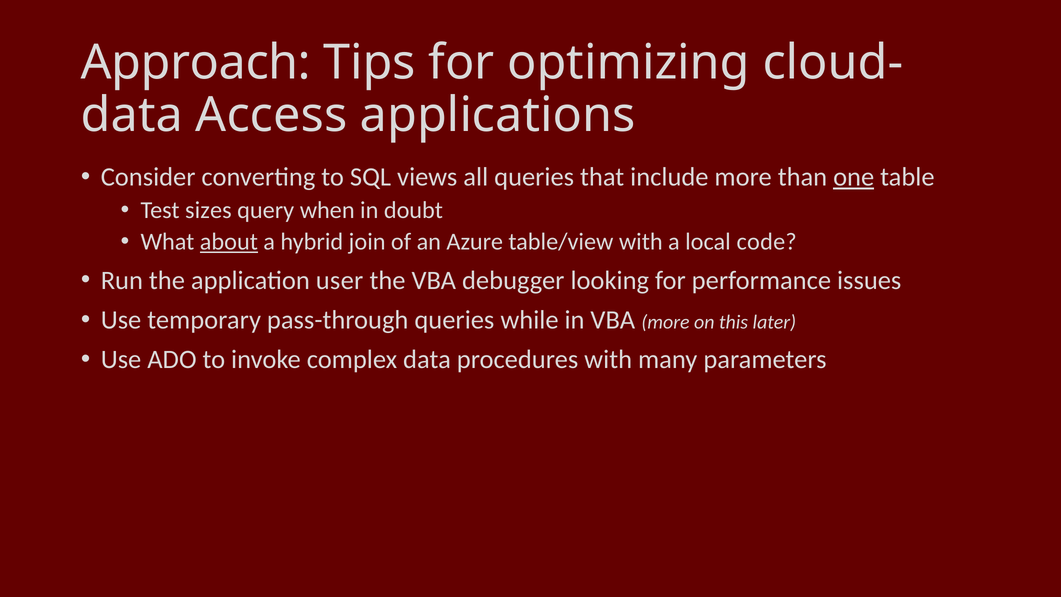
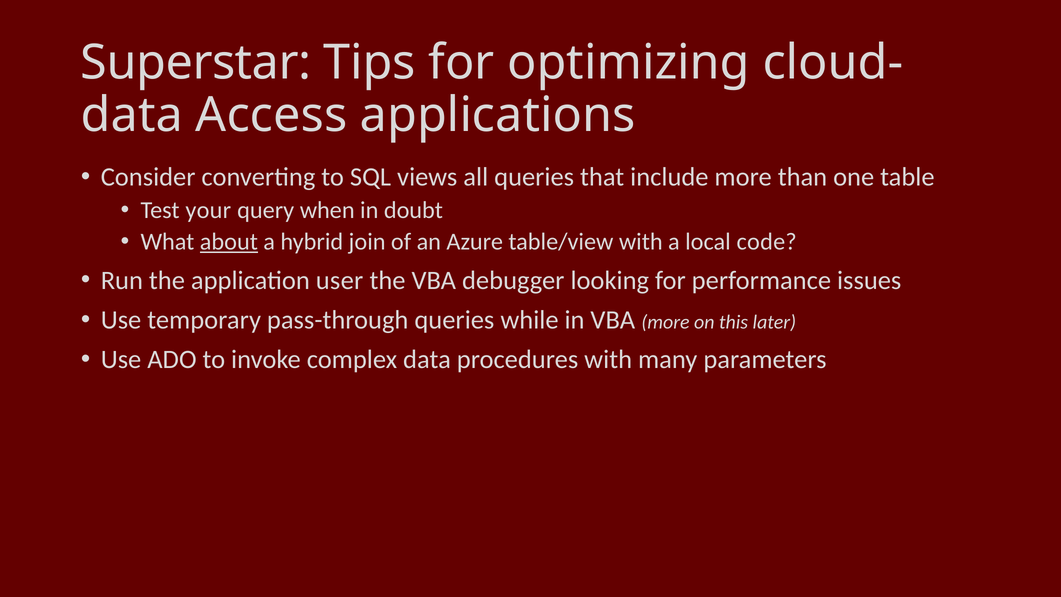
Approach: Approach -> Superstar (196, 63)
one underline: present -> none (854, 177)
sizes: sizes -> your (208, 210)
